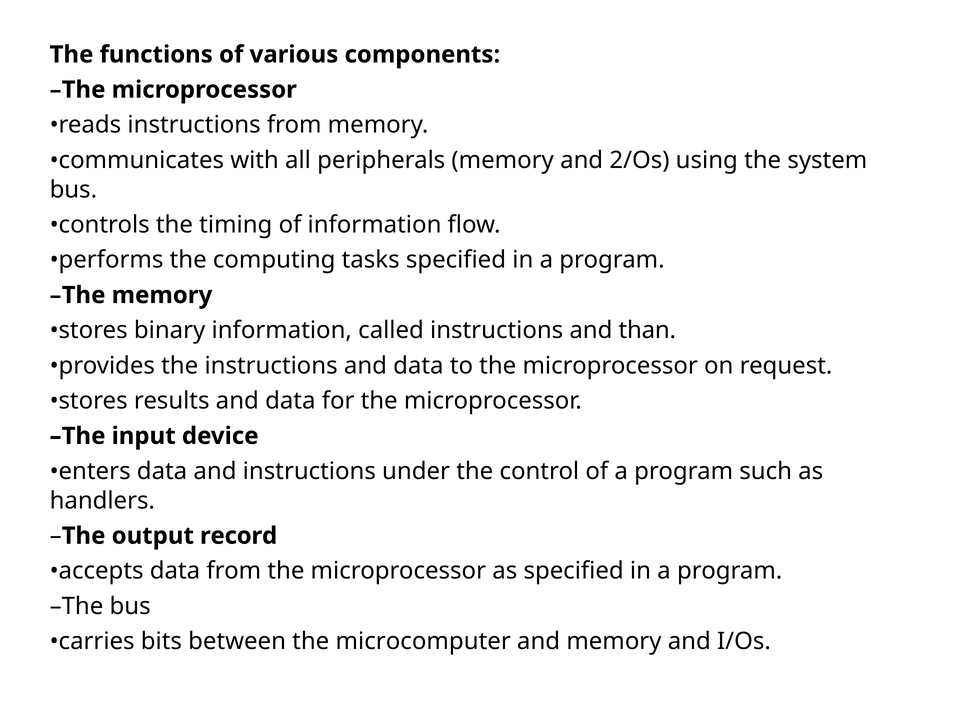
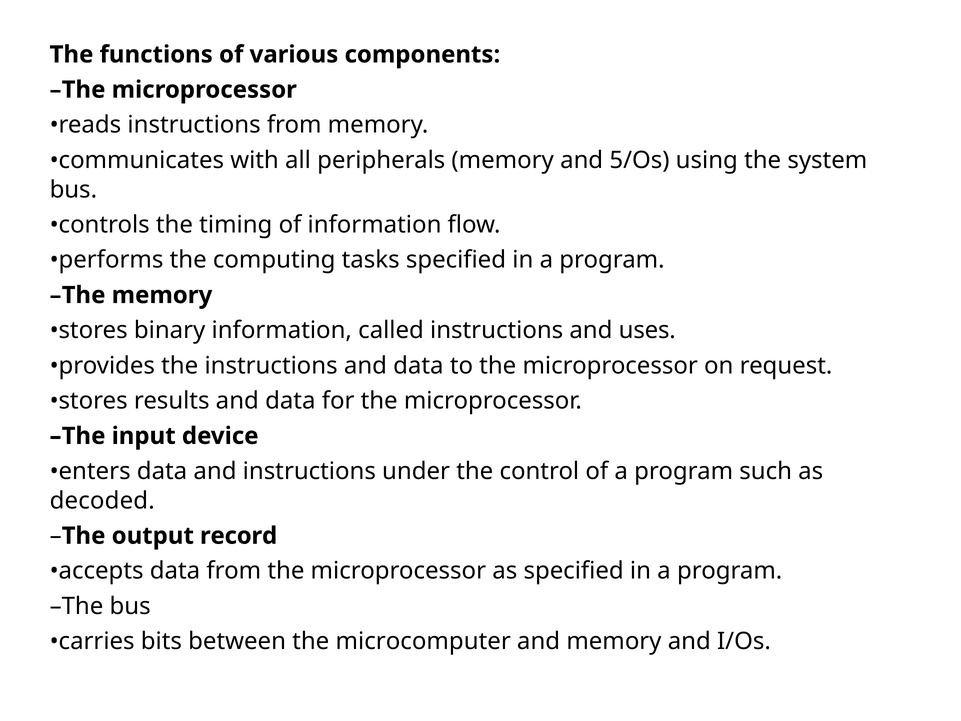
2/Os: 2/Os -> 5/Os (639, 160)
than: than -> uses (647, 330)
handlers: handlers -> decoded (102, 500)
